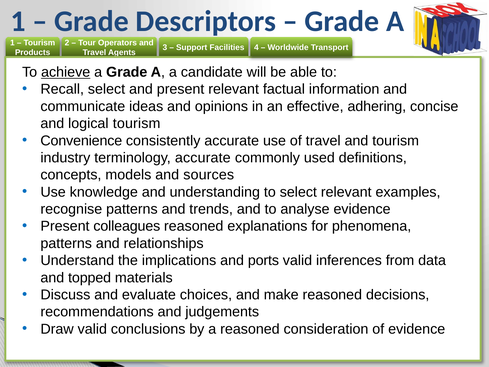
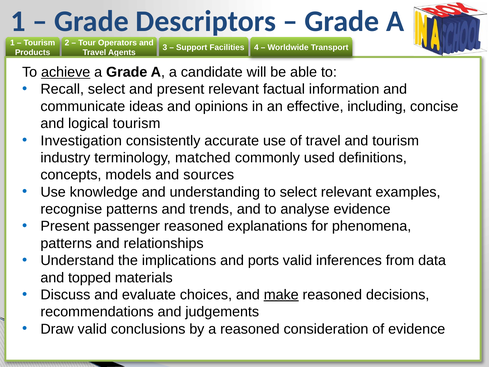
adhering: adhering -> including (377, 106)
Convenience: Convenience -> Investigation (81, 141)
terminology accurate: accurate -> matched (203, 158)
colleagues: colleagues -> passenger (127, 226)
make underline: none -> present (281, 295)
